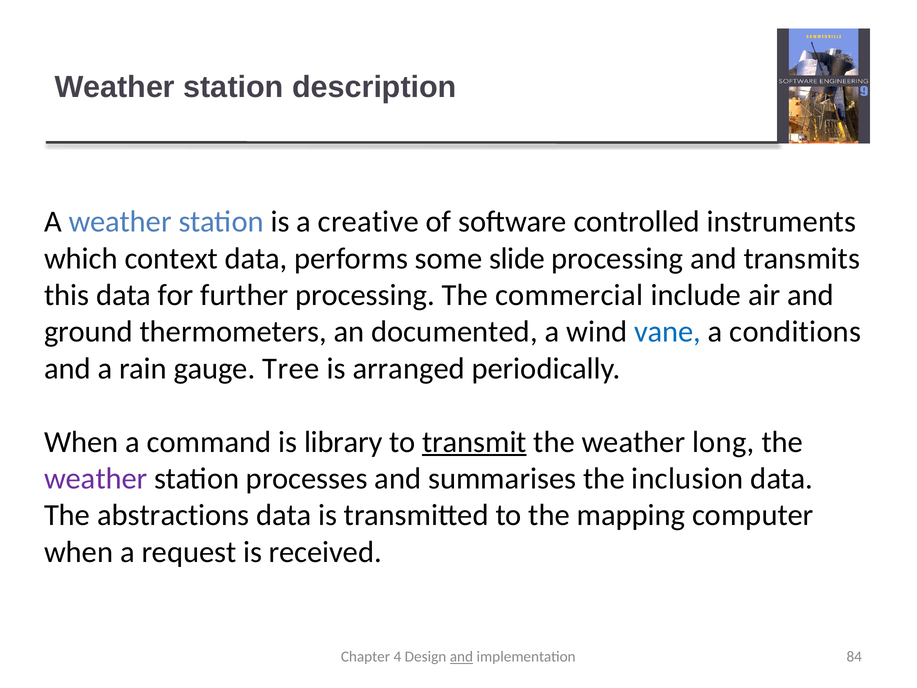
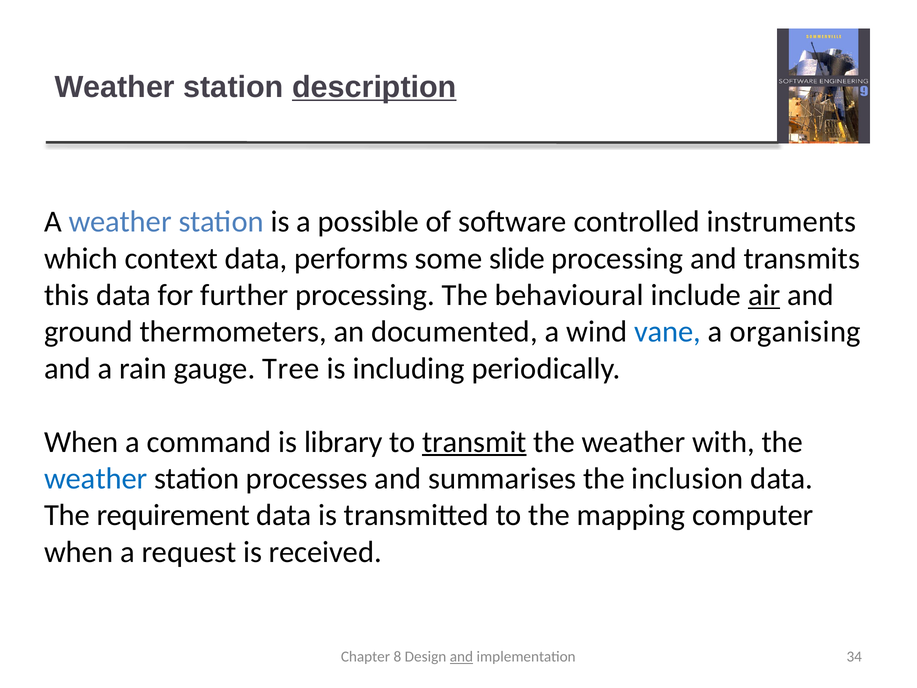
description underline: none -> present (374, 87)
creative: creative -> possible (368, 222)
commercial: commercial -> behavioural (569, 295)
air underline: none -> present (764, 295)
conditions: conditions -> organising (795, 332)
arranged: arranged -> including (409, 368)
long: long -> with (723, 442)
weather colour: purple -> blue (96, 478)
abstractions: abstractions -> requirement (173, 515)
4: 4 -> 8 (397, 657)
84: 84 -> 34 (854, 657)
